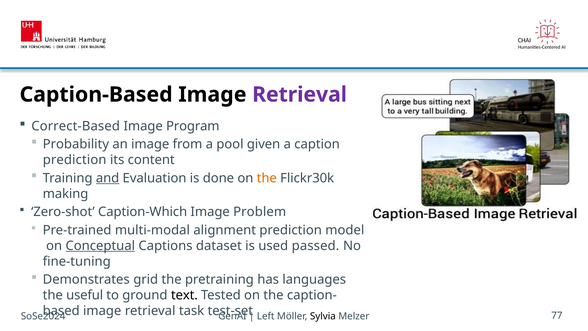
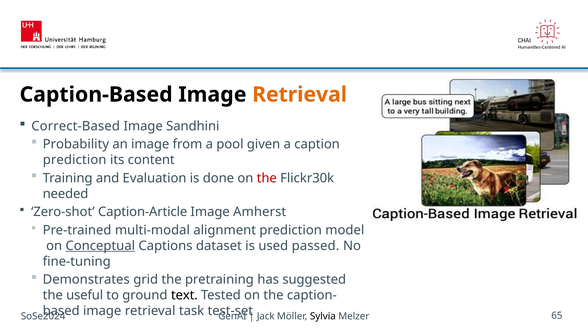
Retrieval colour: purple -> orange (300, 95)
Program: Program -> Sandhini (193, 126)
and underline: present -> none (108, 178)
the colour: orange -> red (267, 178)
making: making -> needed (66, 194)
Caption-Which: Caption-Which -> Caption-Article (143, 212)
Problem: Problem -> Amherst (260, 212)
languages: languages -> suggested (314, 279)
Left: Left -> Jack (266, 316)
77: 77 -> 65 (557, 315)
